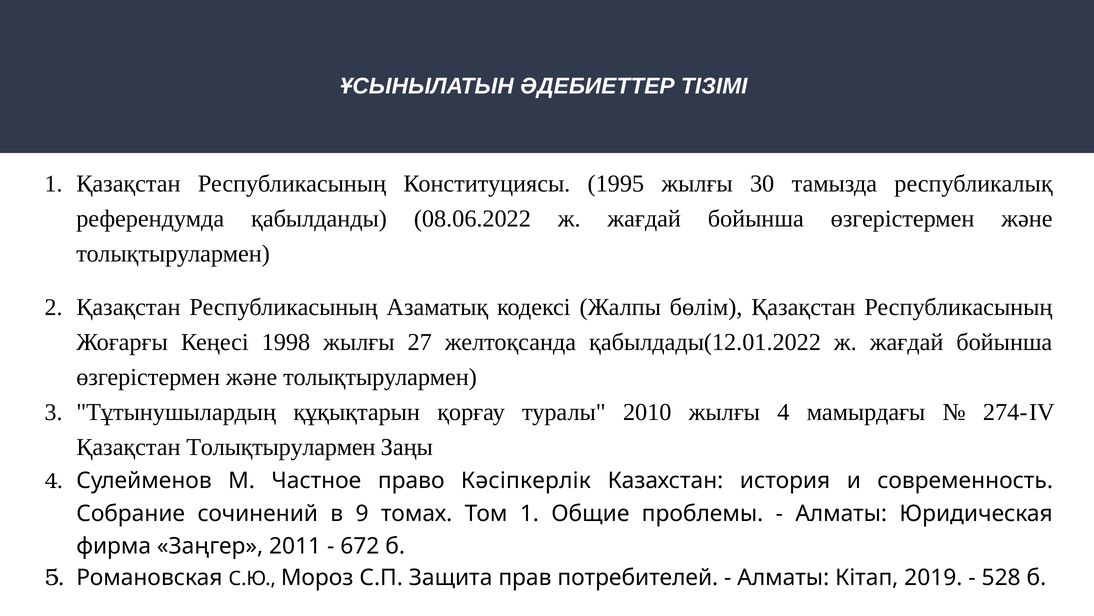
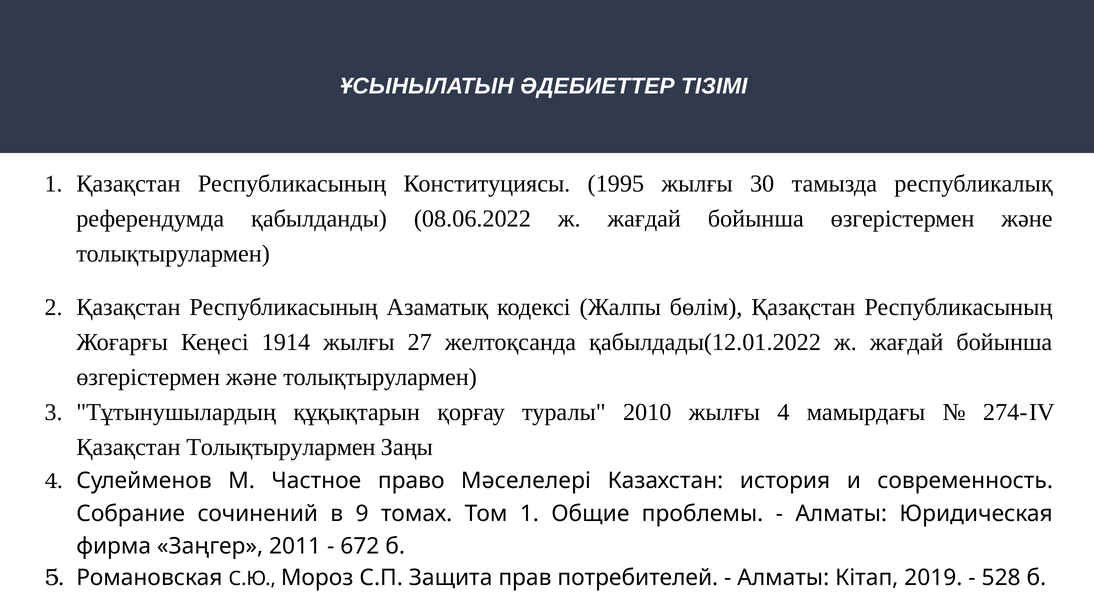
1998: 1998 -> 1914 (286, 342)
Кәсіпкерлік: Кәсіпкерлік -> Мәселелері (526, 480)
